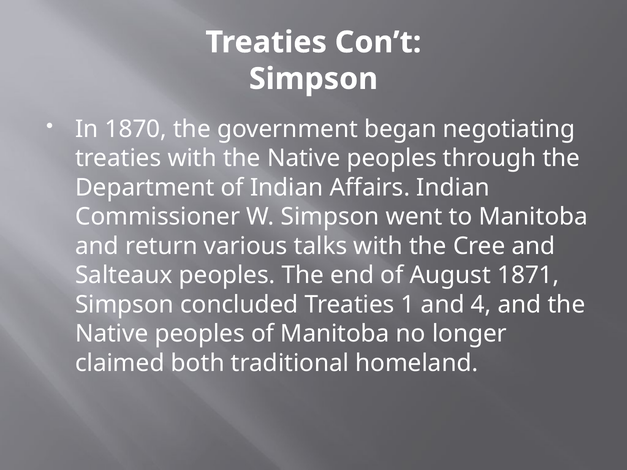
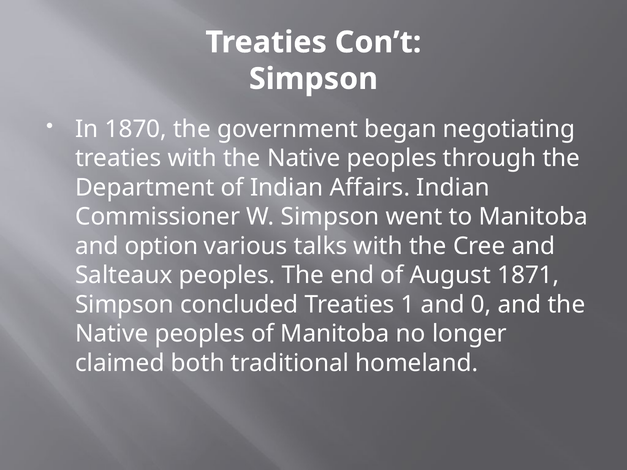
return: return -> option (161, 246)
4: 4 -> 0 (481, 305)
